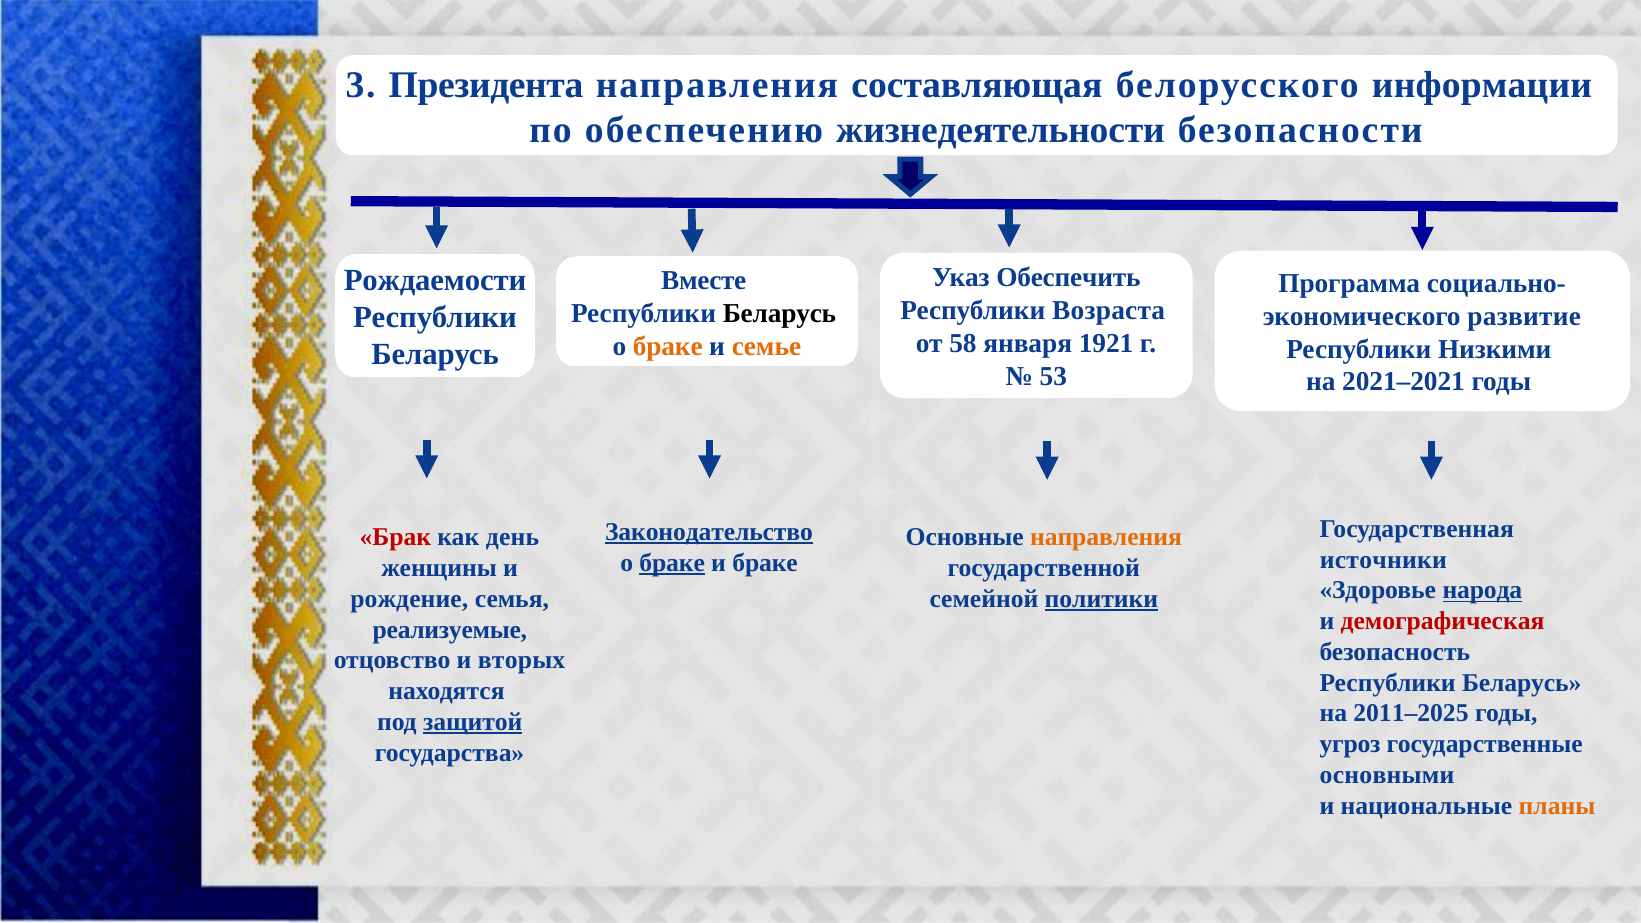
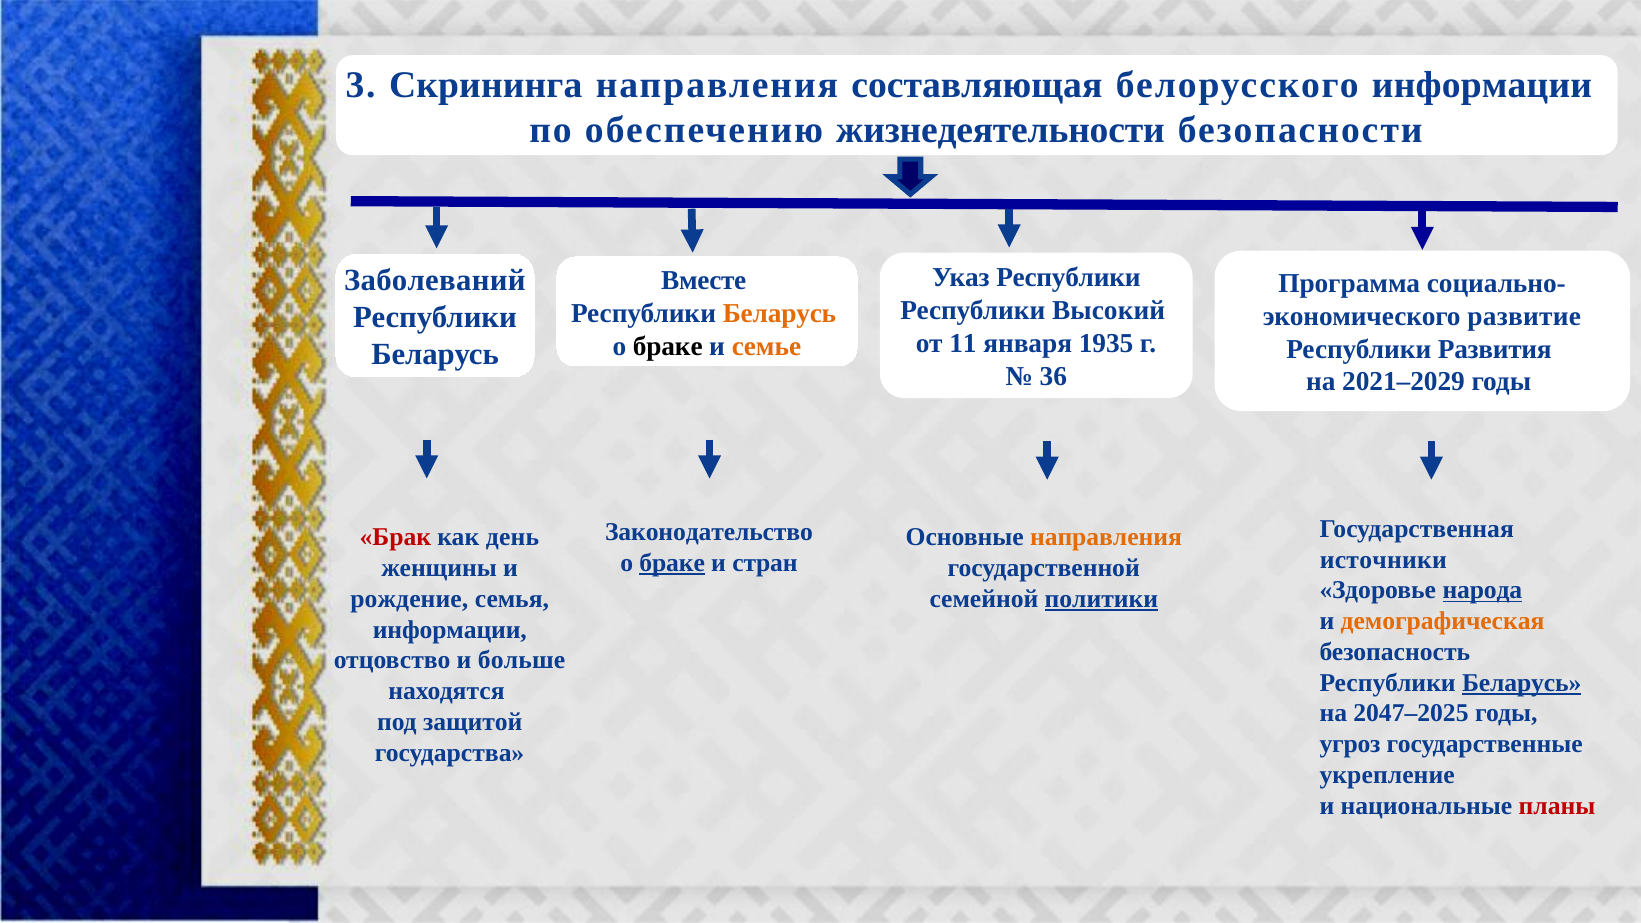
Президента: Президента -> Скрининга (486, 85)
Указ Обеспечить: Обеспечить -> Республики (1068, 278)
Рождаемости: Рождаемости -> Заболеваний (435, 281)
Возраста: Возраста -> Высокий (1109, 311)
Беларусь colour: black -> orange (779, 313)
58: 58 -> 11 (963, 344)
1921: 1921 -> 1935 (1106, 344)
браке colour: orange -> black (668, 346)
Низкими: Низкими -> Развития (1495, 349)
53: 53 -> 36 (1053, 376)
2021–2021: 2021–2021 -> 2021–2029 (1403, 382)
Законодательство underline: present -> none (709, 532)
и браке: браке -> стран (765, 563)
демографическая colour: red -> orange (1443, 621)
реализуемые: реализуемые -> информации (450, 630)
вторых: вторых -> больше (522, 661)
Беларусь underline: none -> present (1522, 683)
2011–2025: 2011–2025 -> 2047–2025 (1411, 714)
защитой underline: present -> none (473, 722)
основными: основными -> укрепление (1387, 775)
планы colour: orange -> red (1557, 806)
